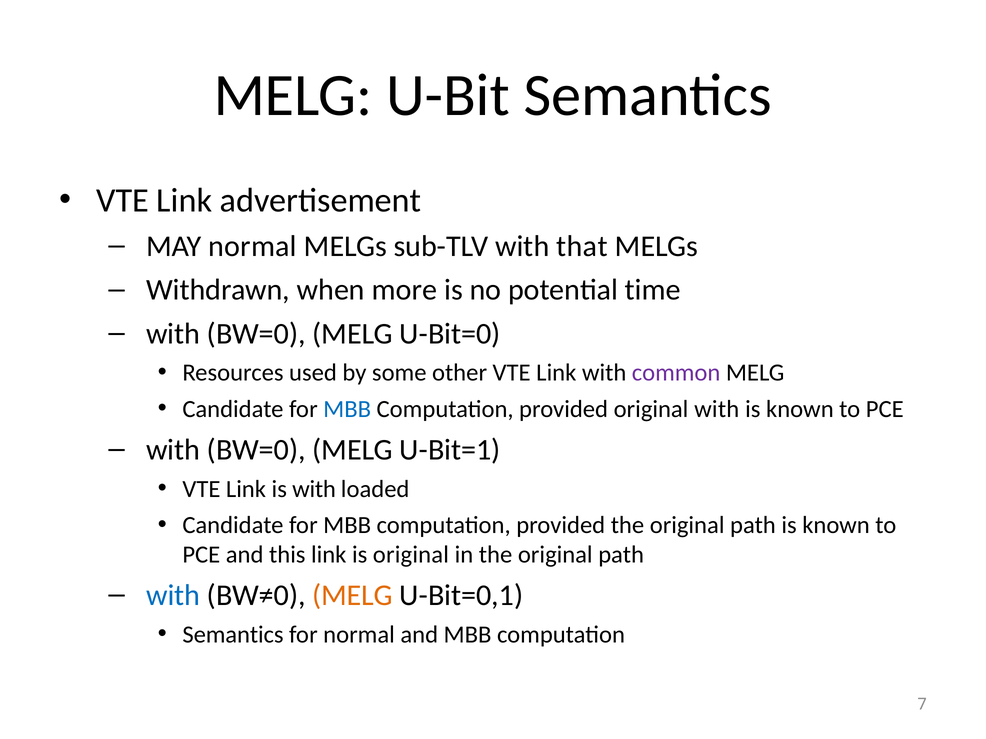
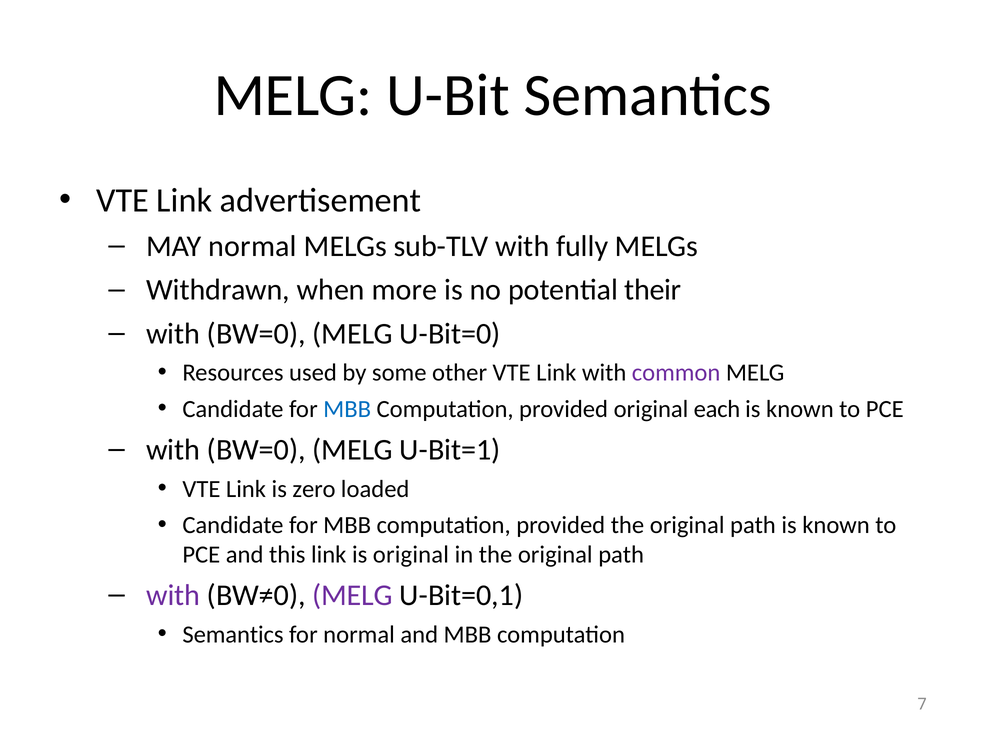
that: that -> fully (582, 246)
time: time -> their (653, 290)
original with: with -> each (717, 409)
is with: with -> zero (314, 489)
with colour: blue -> purple (173, 596)
MELG colour: orange -> purple (353, 596)
